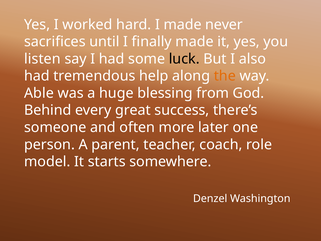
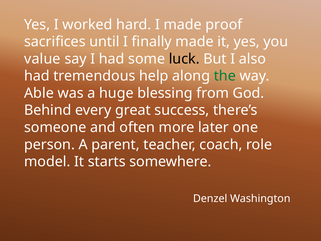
never: never -> proof (224, 25)
listen: listen -> value (42, 59)
the colour: orange -> green (225, 76)
